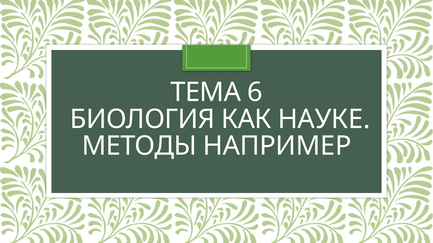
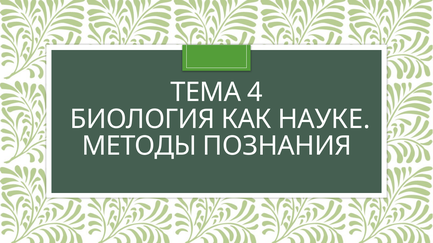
6: 6 -> 4 (255, 92)
НАПРИМЕР: НАПРИМЕР -> ПОЗНАНИЯ (277, 146)
